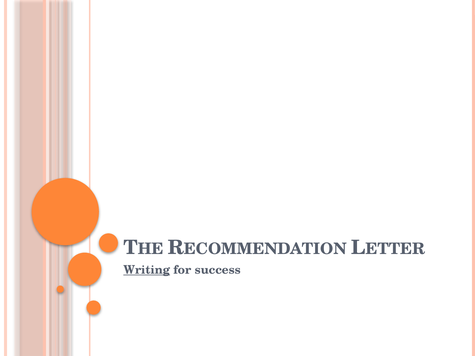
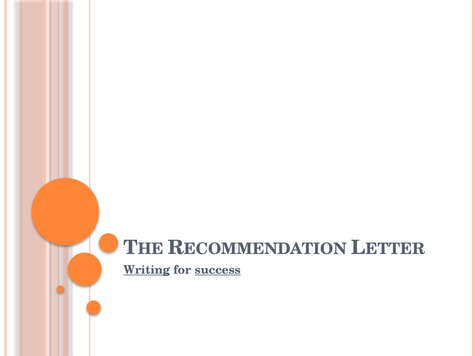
success underline: none -> present (218, 270)
